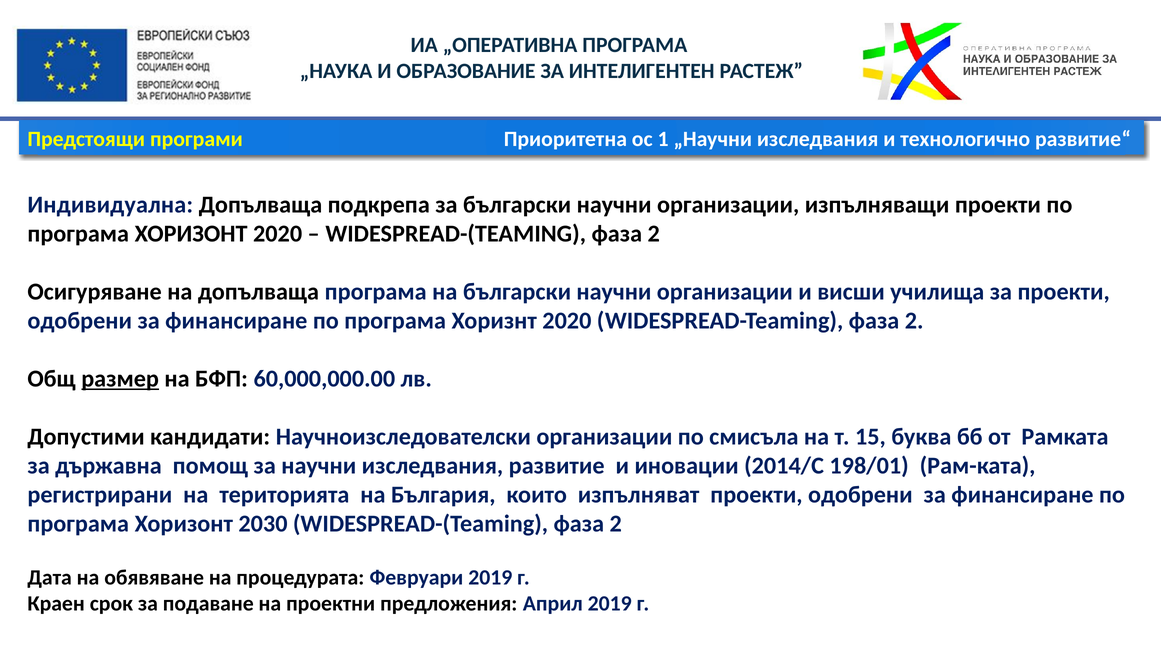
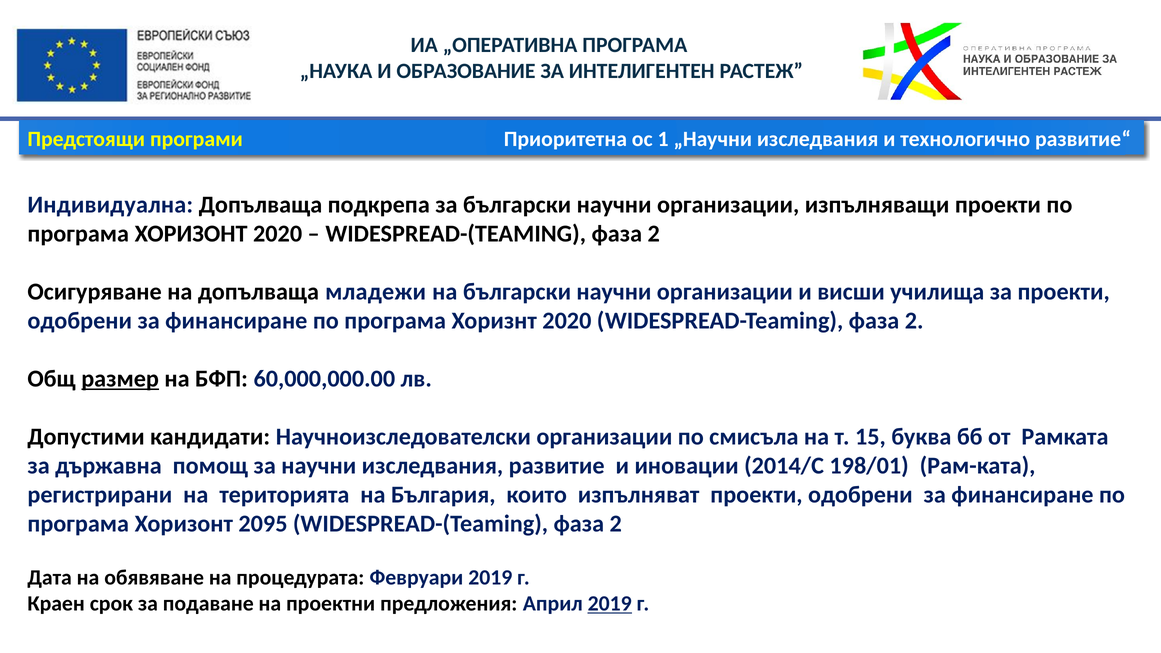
допълваща програма: програма -> младежи (376, 292)
2030: 2030 -> 2095 (263, 524)
2019 underline: none -> present (610, 604)
